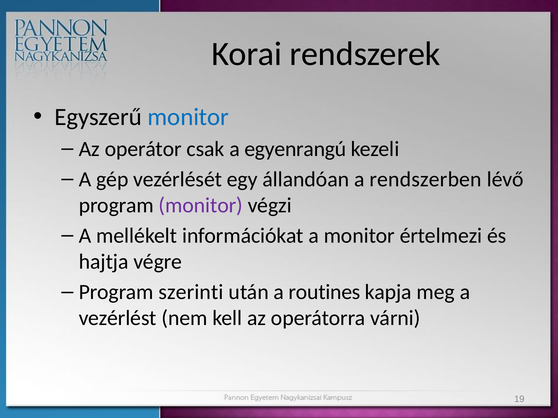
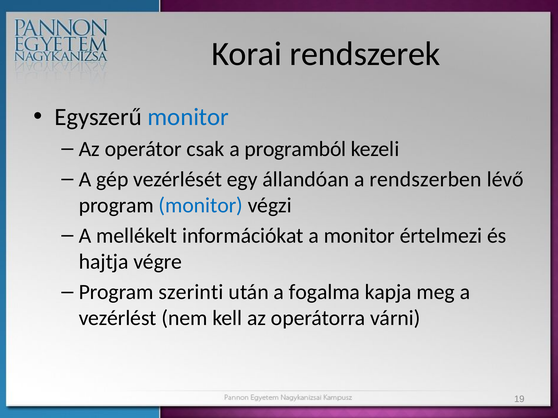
egyenrangú: egyenrangú -> programból (295, 149)
monitor colour: purple -> blue (201, 206)
routines: routines -> fogalma (324, 292)
